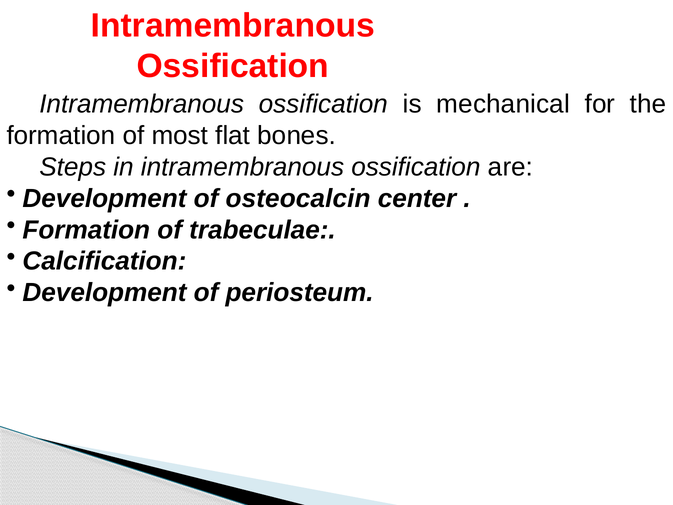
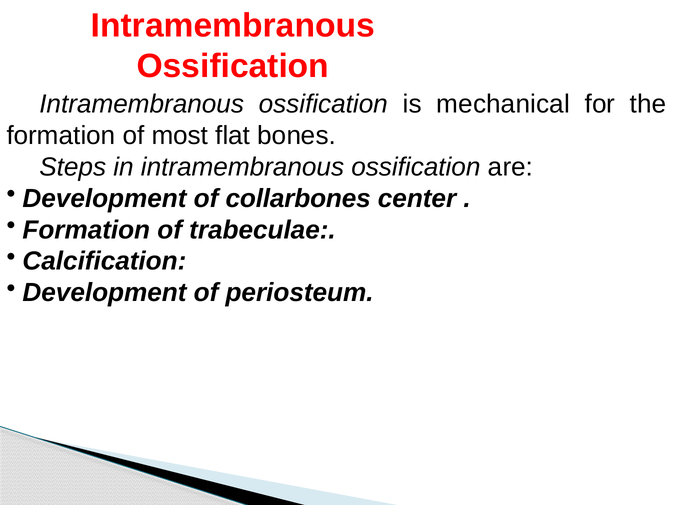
osteocalcin: osteocalcin -> collarbones (298, 198)
